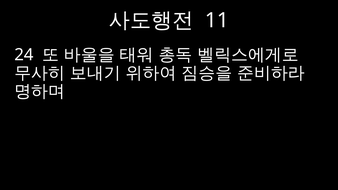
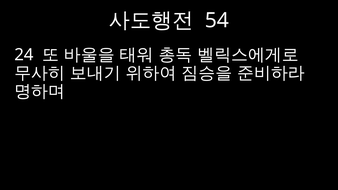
11: 11 -> 54 (217, 20)
